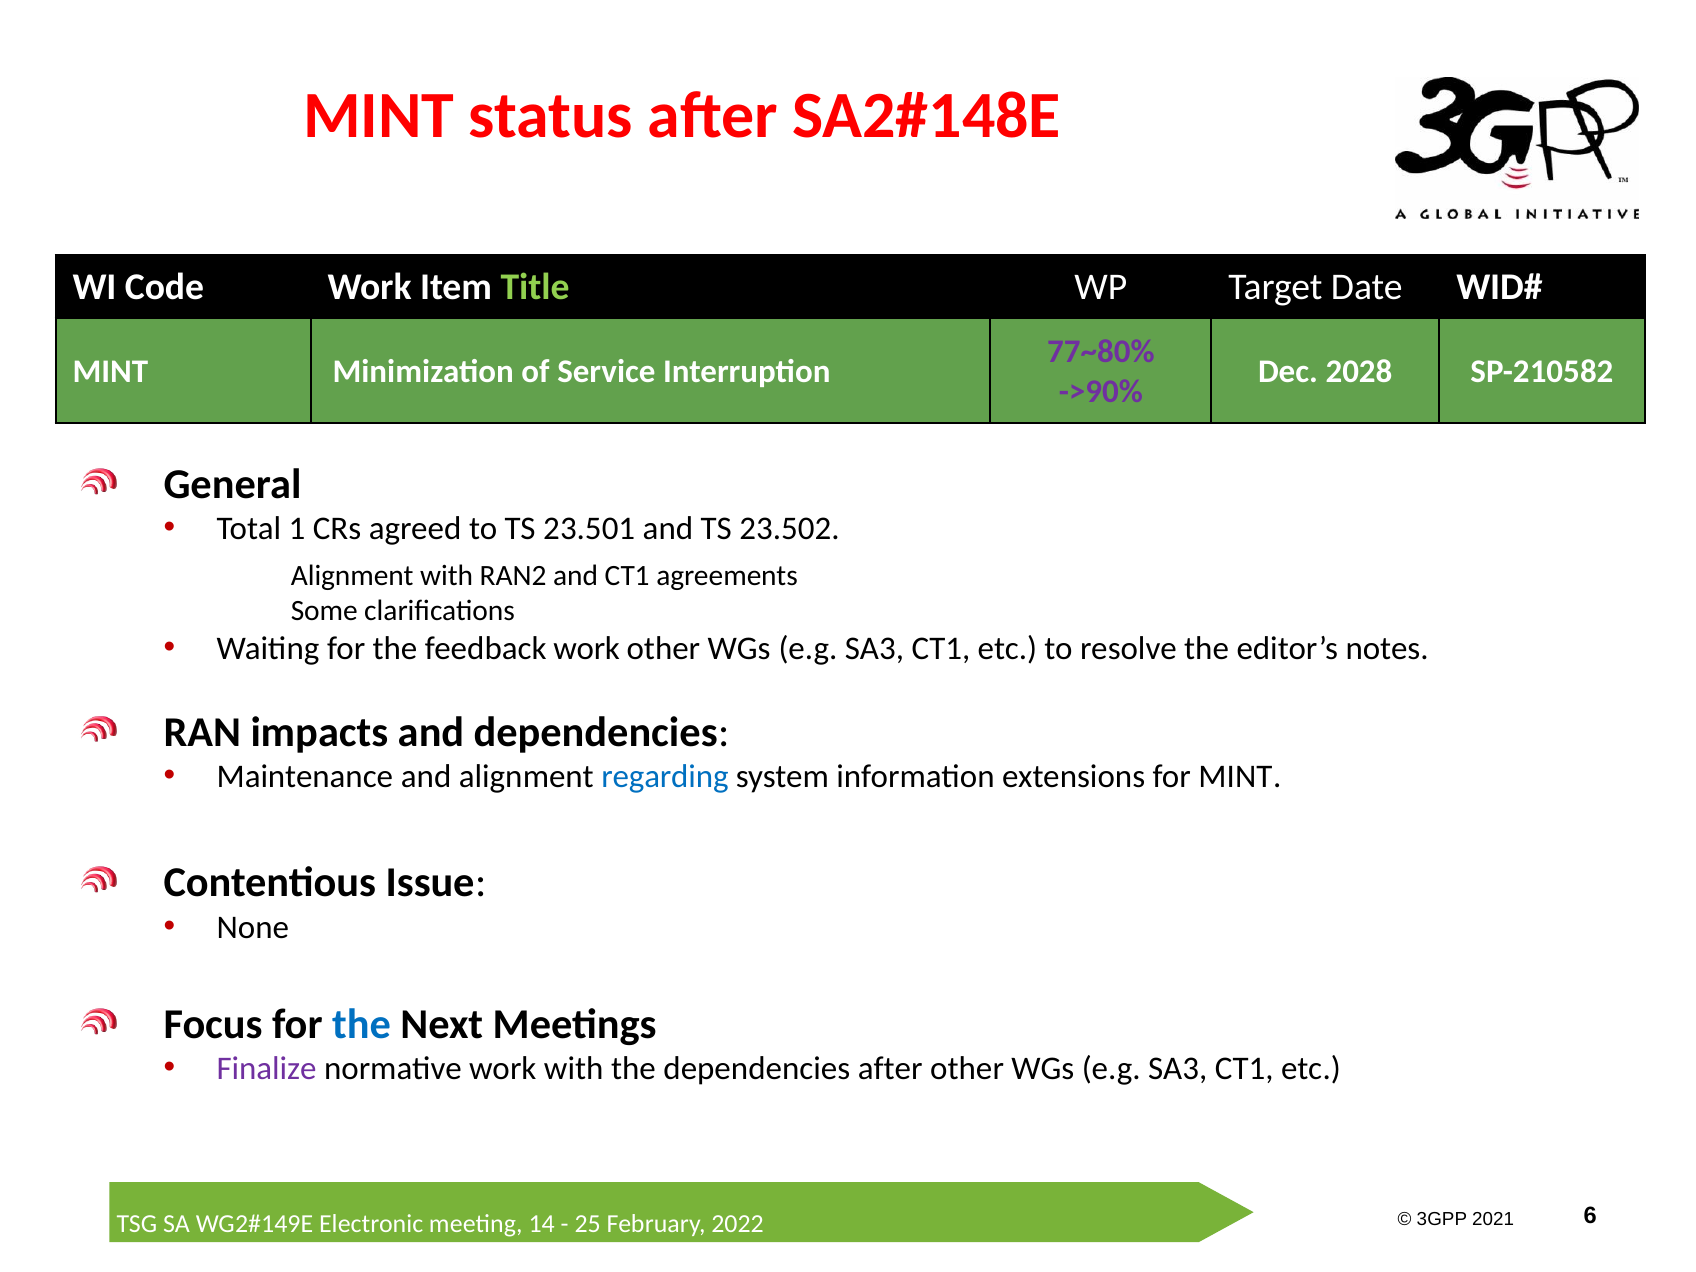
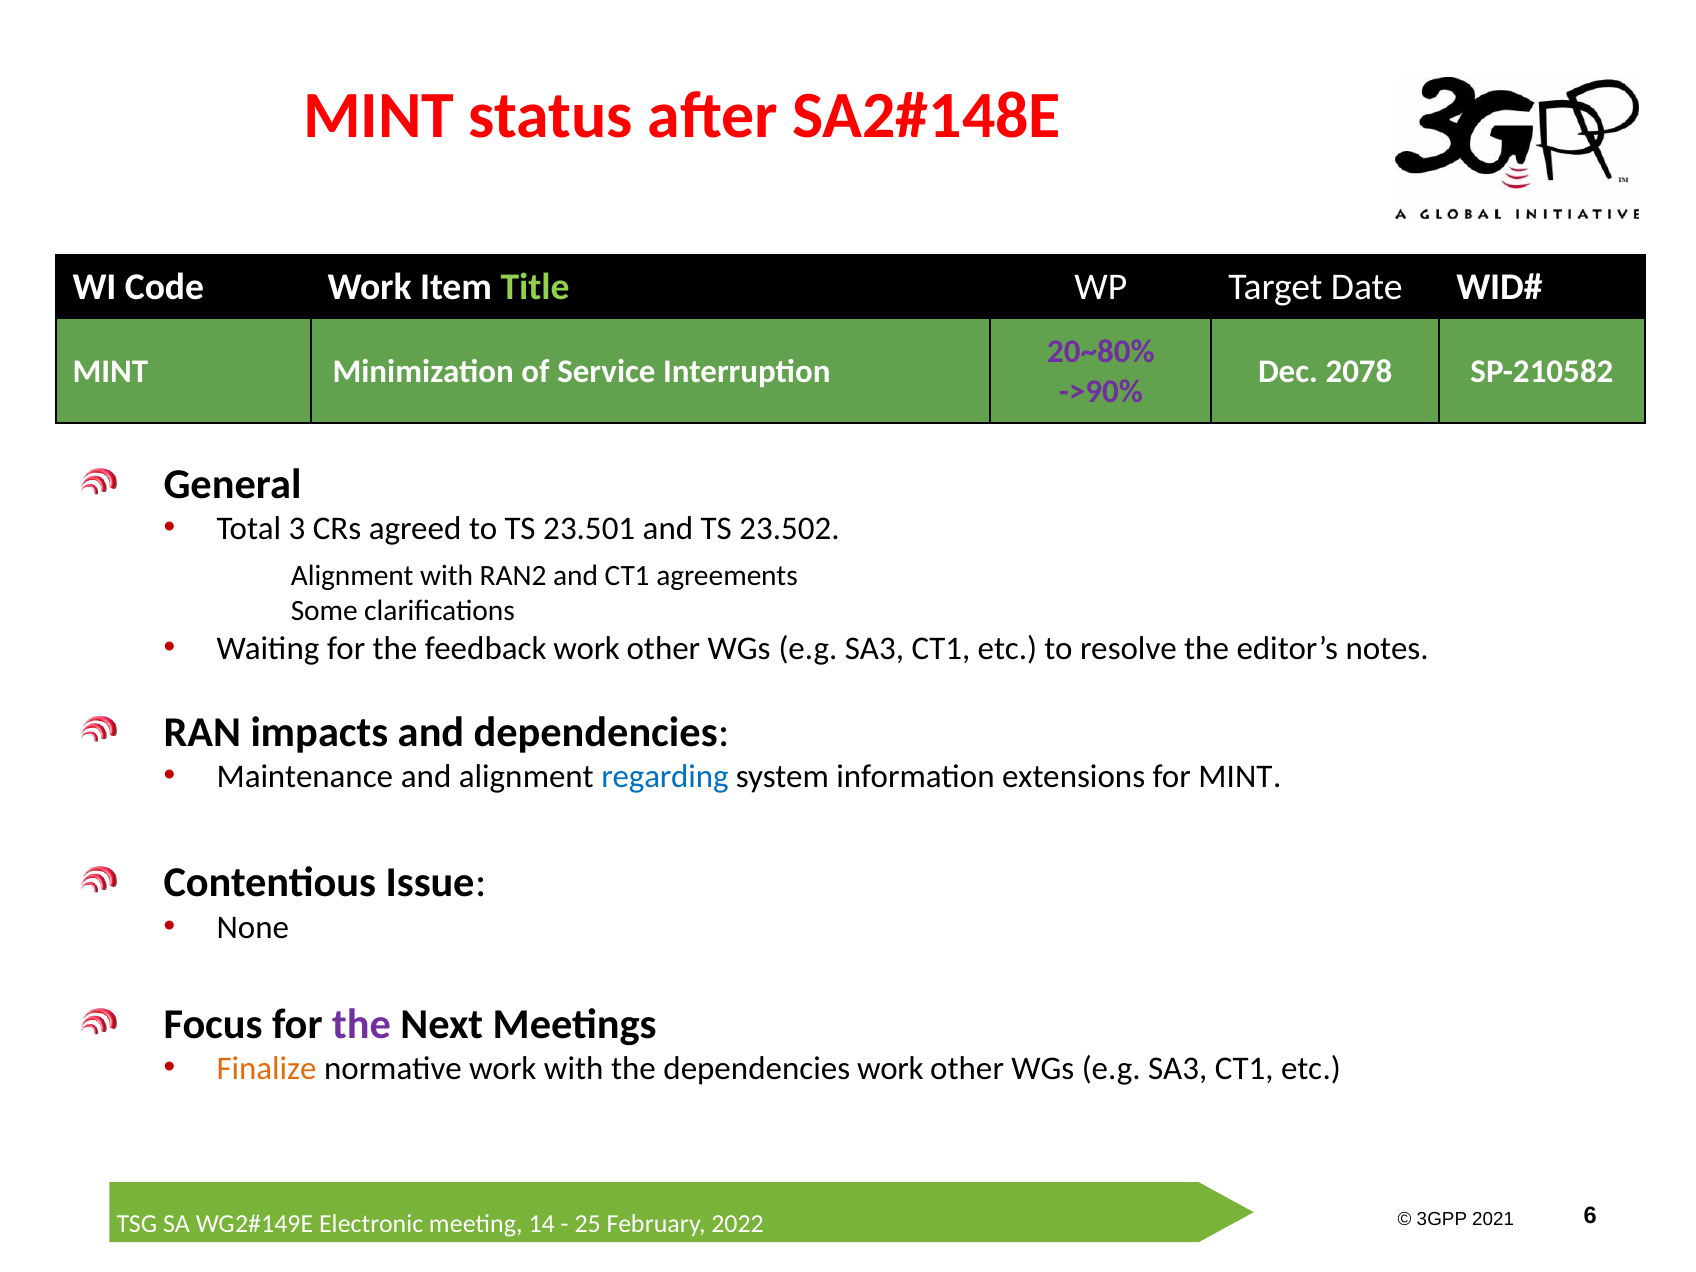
77~80%: 77~80% -> 20~80% (1101, 351)
2028: 2028 -> 2078 (1359, 371)
1: 1 -> 3 (297, 529)
the colour: blue -> purple (361, 1024)
Finalize colour: purple -> orange (267, 1069)
dependencies after: after -> work (890, 1069)
